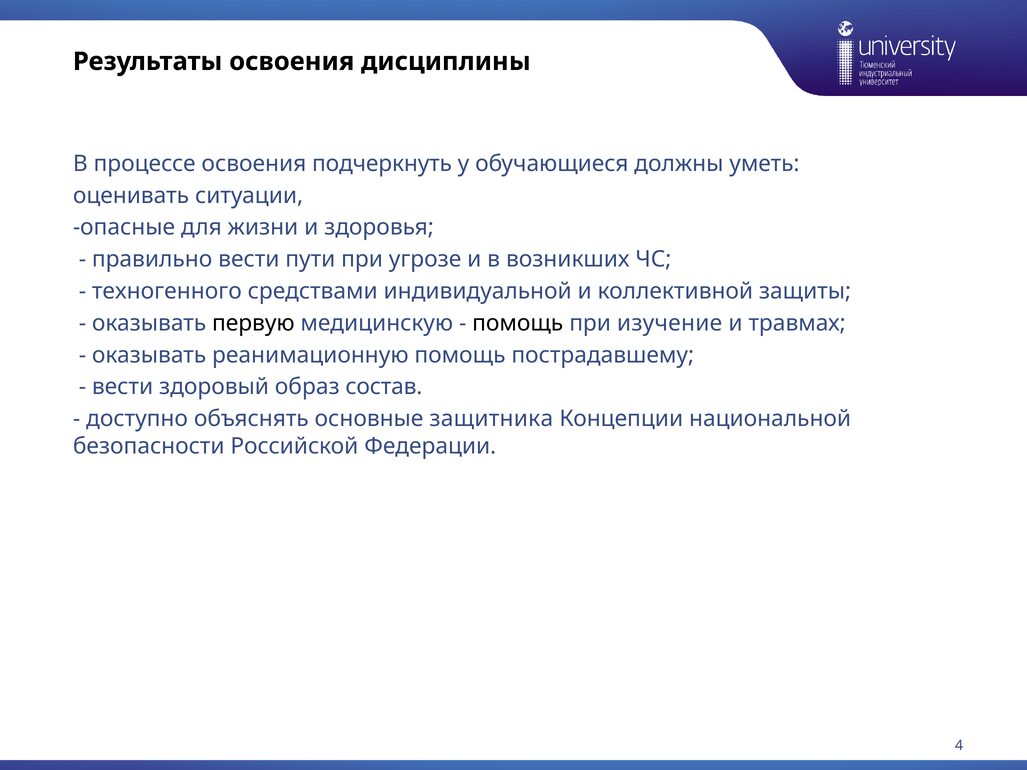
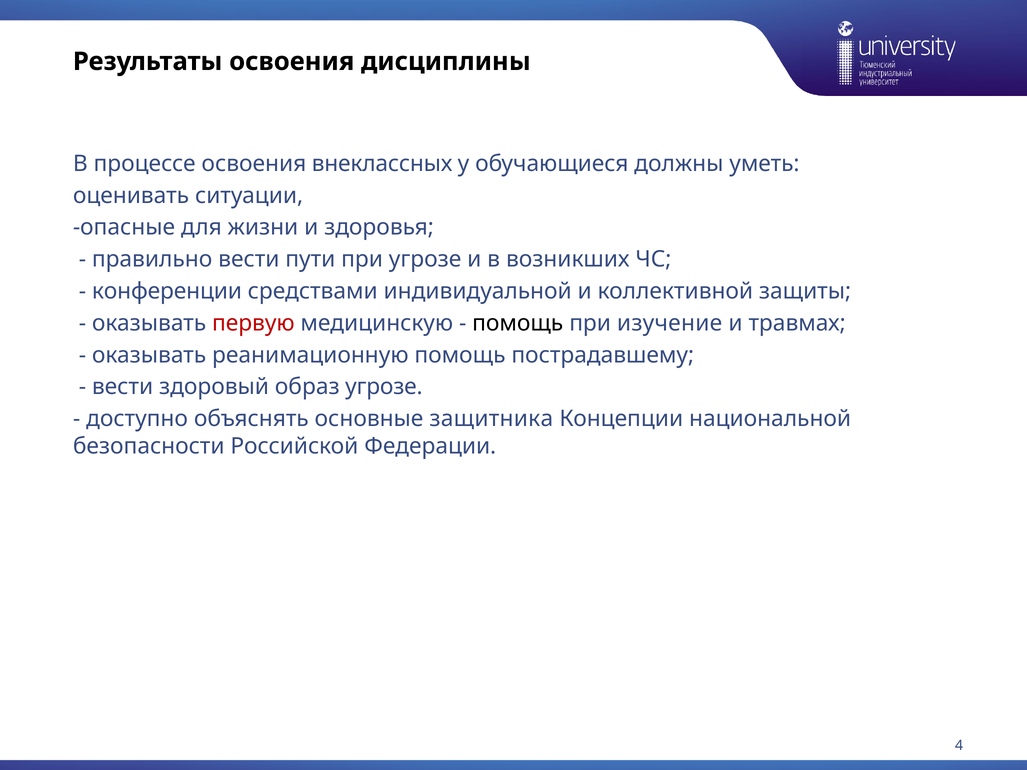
подчеркнуть: подчеркнуть -> внеклассных (382, 164)
техногенного: техногенного -> конференции (167, 291)
первую colour: black -> red (253, 323)
образ состав: состав -> угрозе (384, 387)
